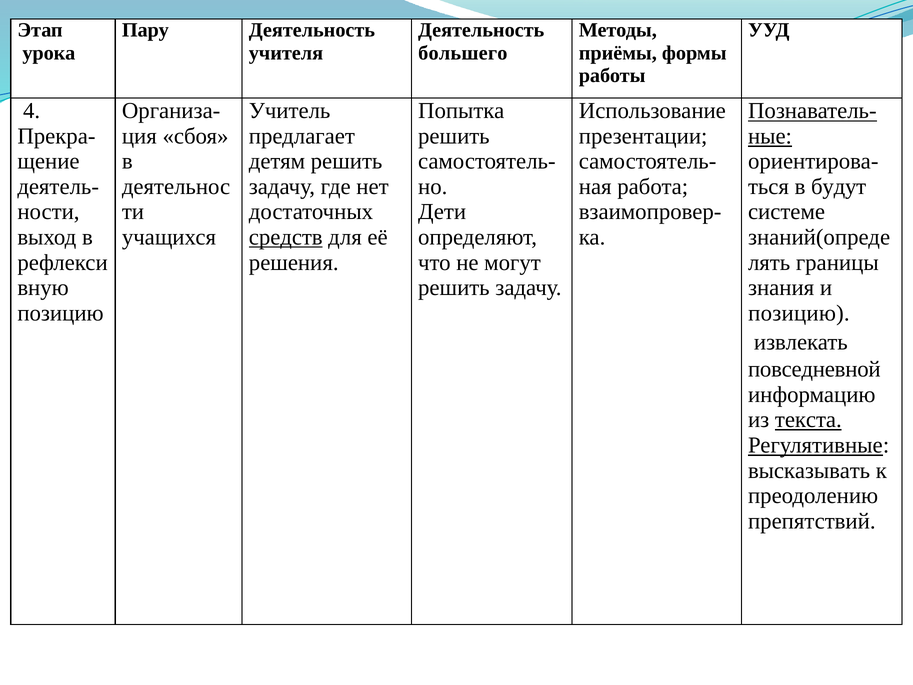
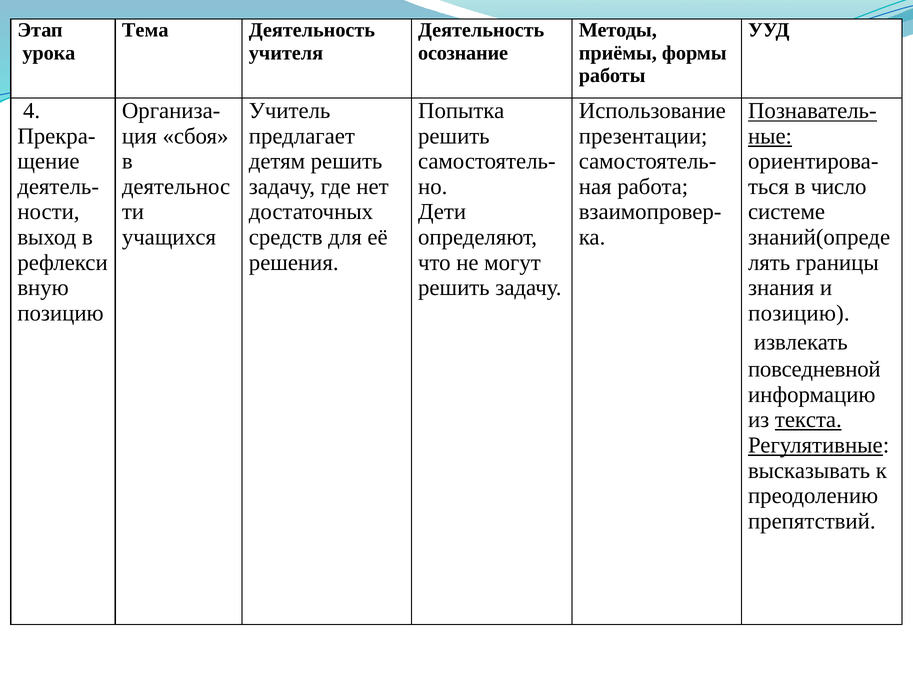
Пару: Пару -> Тема (145, 30)
большего: большего -> осознание (463, 53)
будут: будут -> число (839, 187)
средств underline: present -> none (286, 237)
